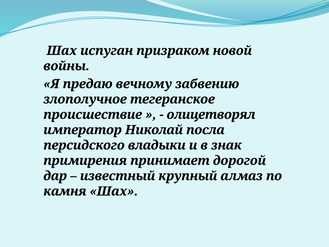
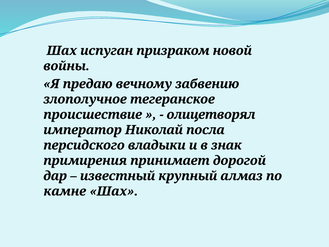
камня: камня -> камне (65, 191)
